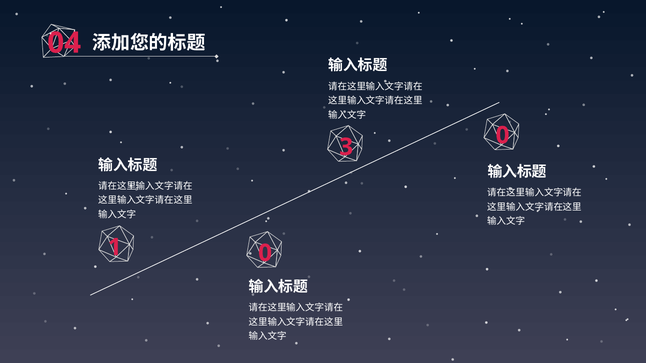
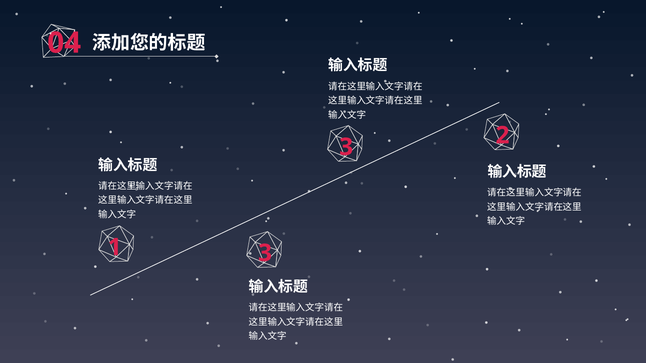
3 0: 0 -> 2 (503, 135)
1 0: 0 -> 3 (265, 253)
